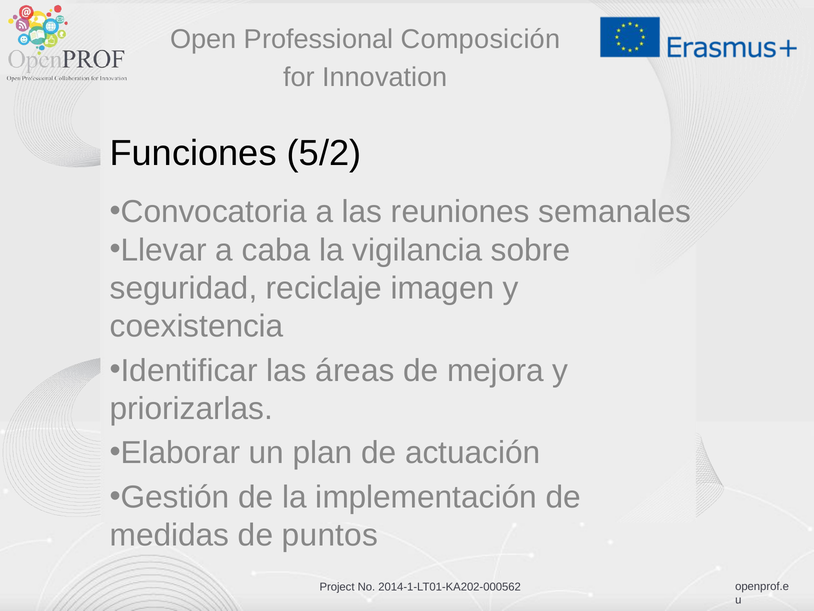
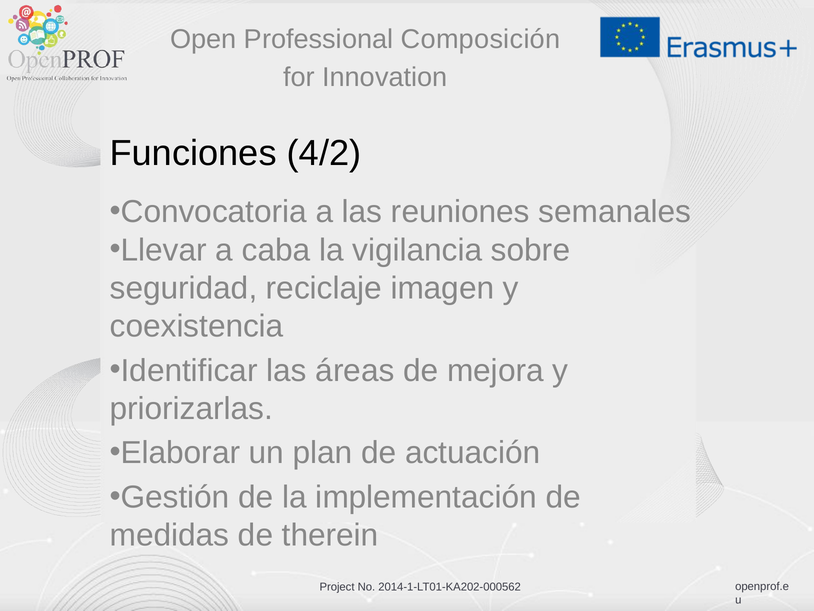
5/2: 5/2 -> 4/2 (324, 153)
puntos: puntos -> therein (330, 535)
